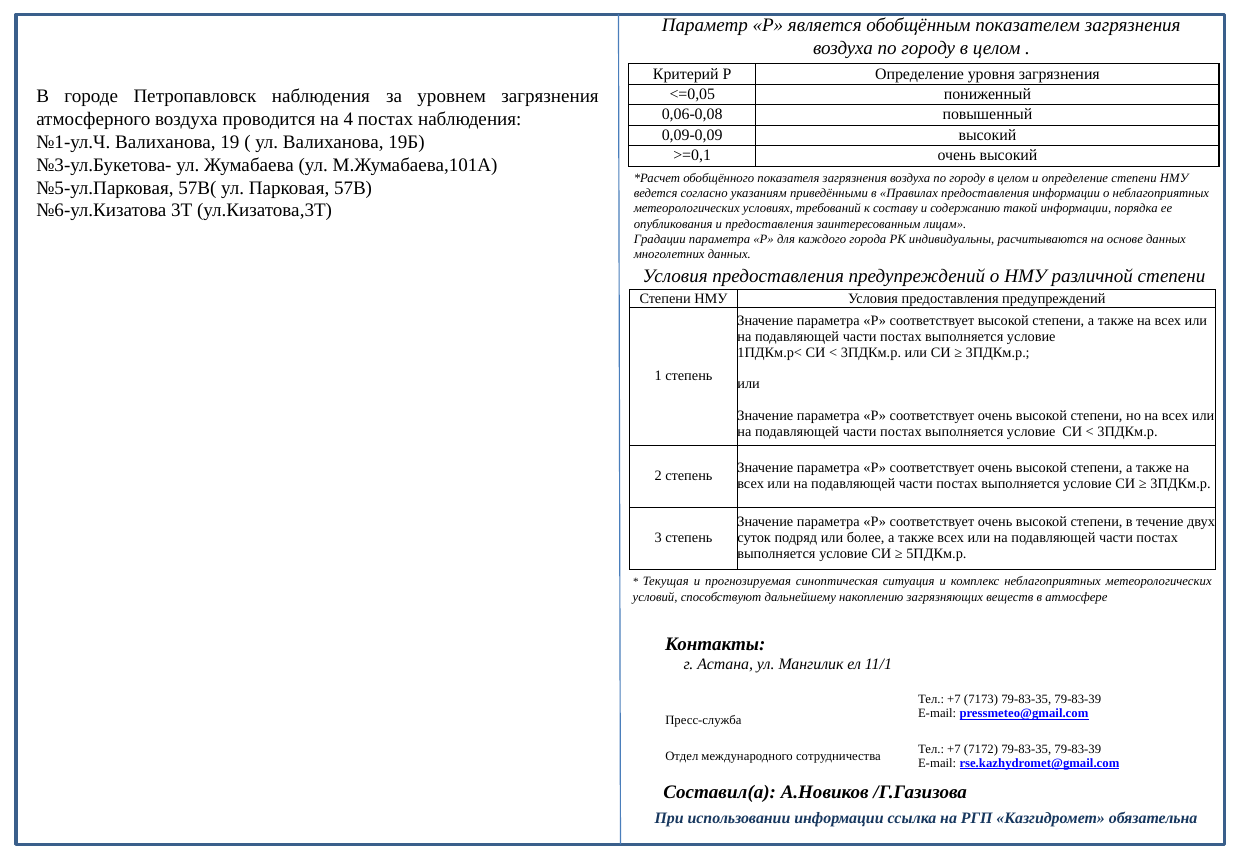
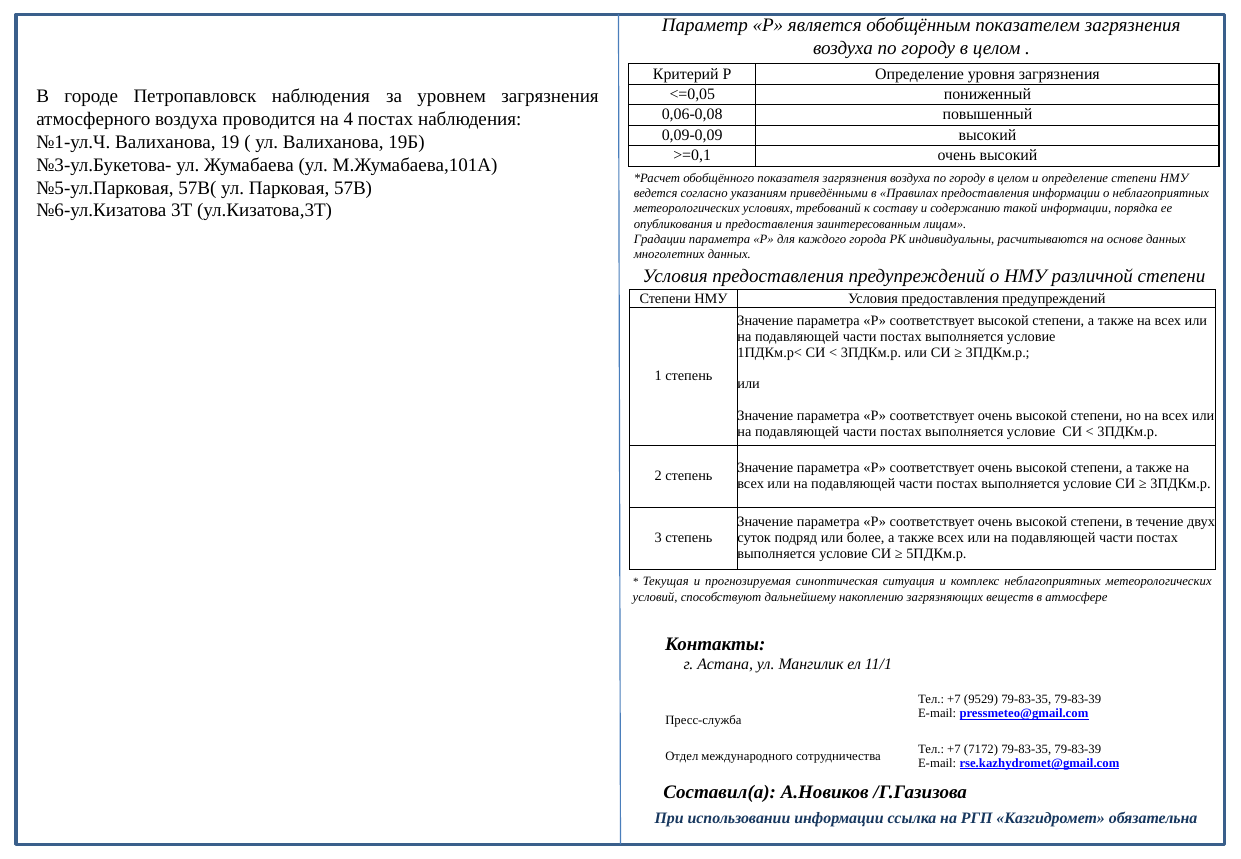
7173: 7173 -> 9529 (981, 699)
